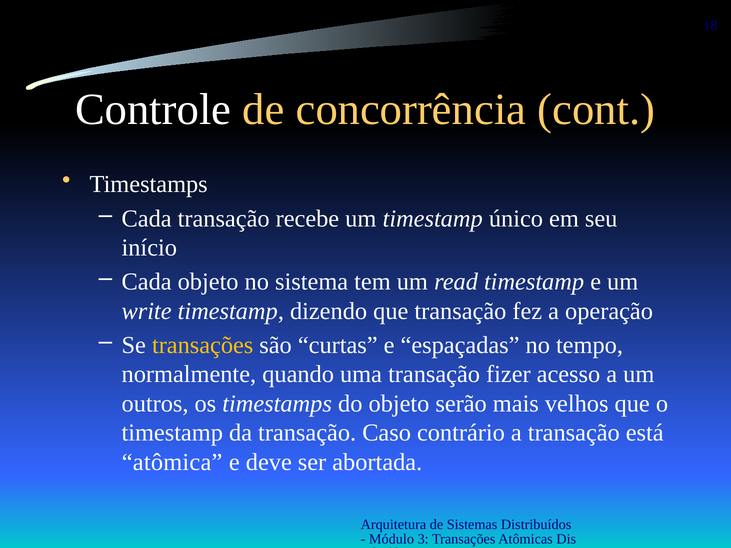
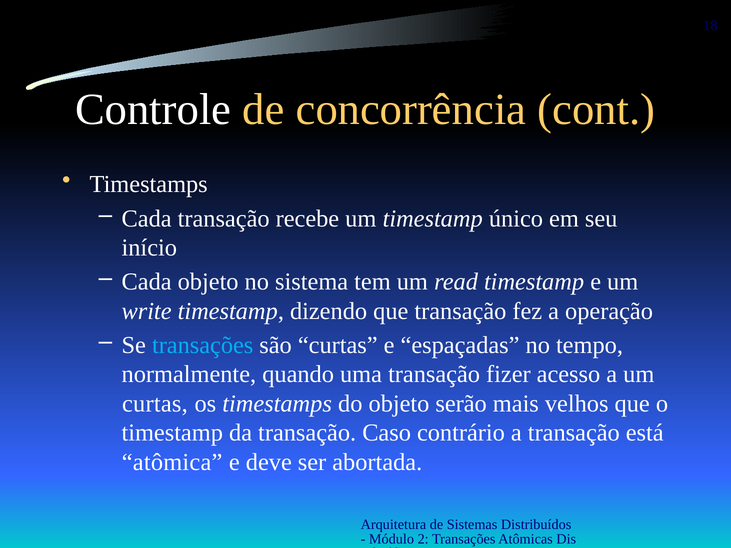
transações colour: yellow -> light blue (203, 345)
outros: outros -> curtas (155, 404)
3: 3 -> 2 (423, 539)
